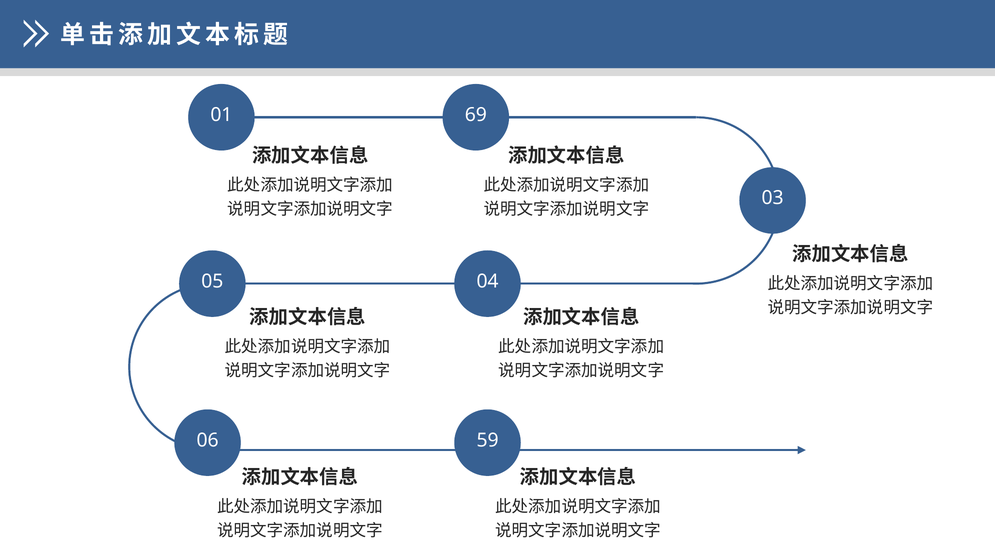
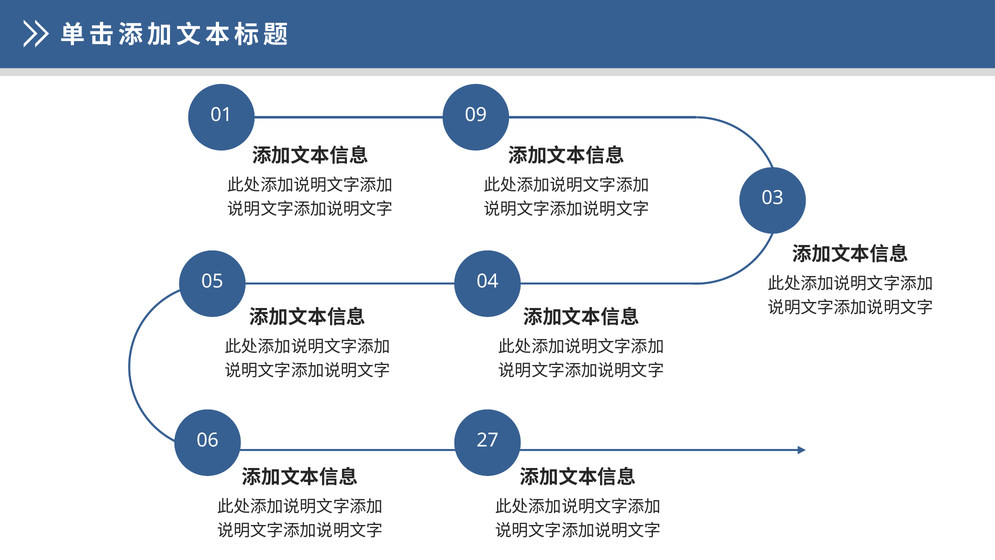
69: 69 -> 09 (476, 115)
59: 59 -> 27 (488, 440)
